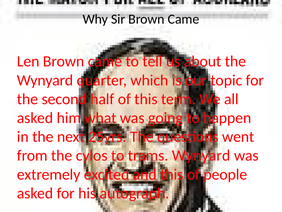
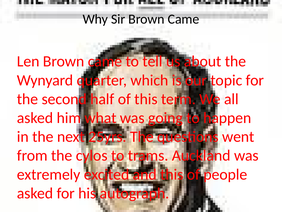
trams Wynyard: Wynyard -> Auckland (201, 155)
